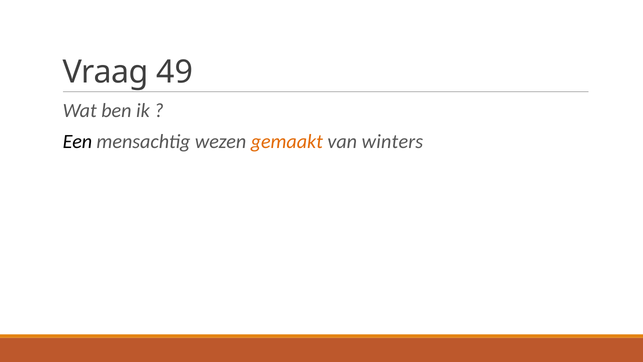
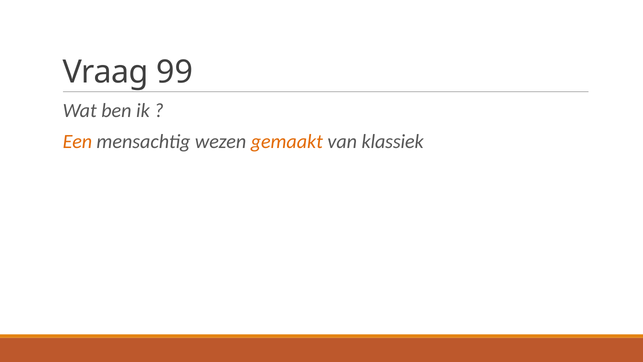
49: 49 -> 99 (175, 72)
Een colour: black -> orange (77, 142)
winters: winters -> klassiek (393, 142)
